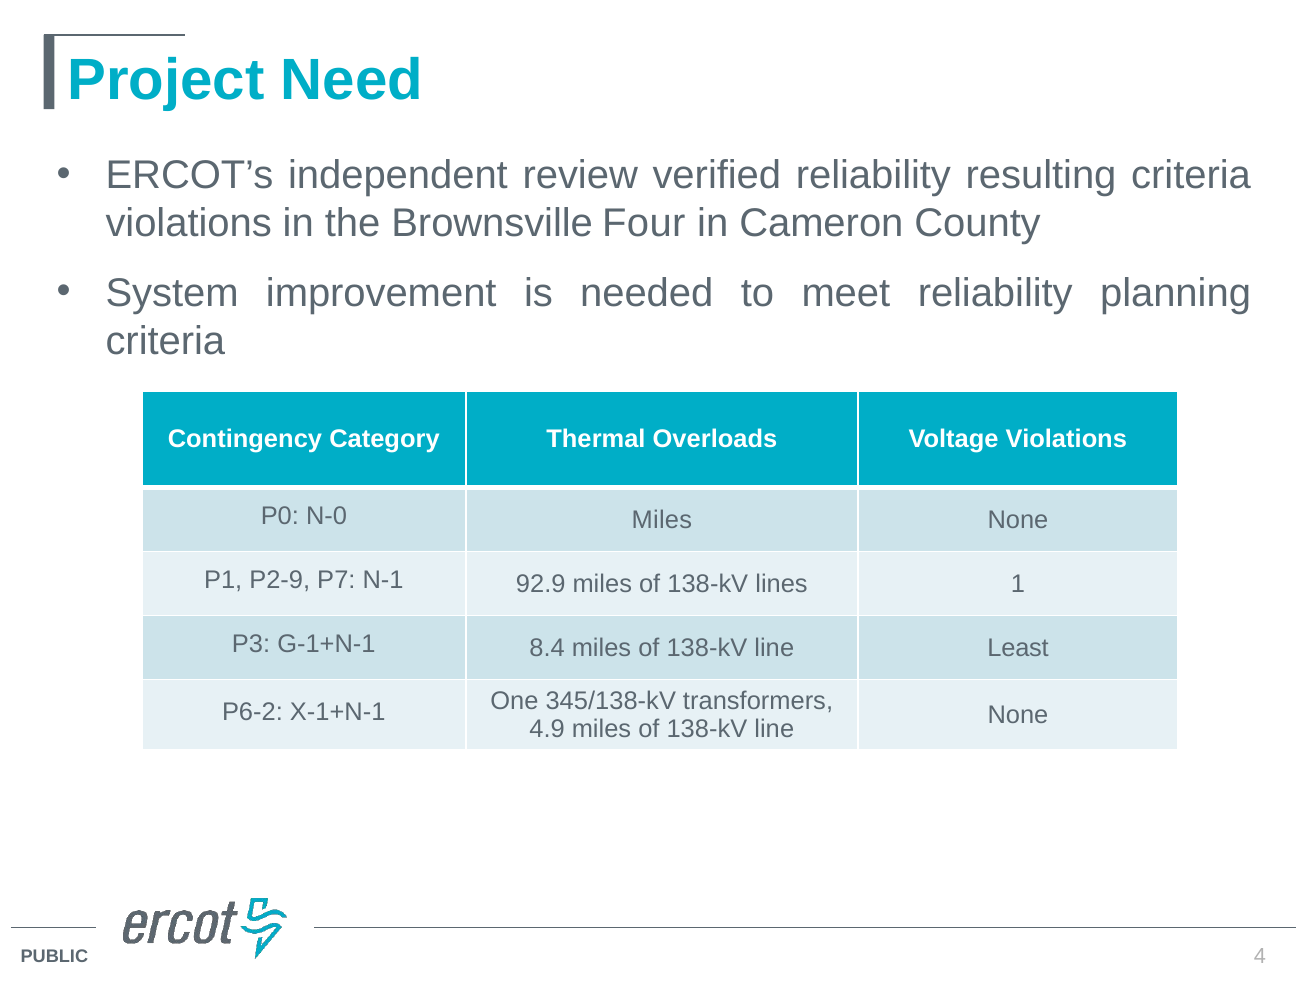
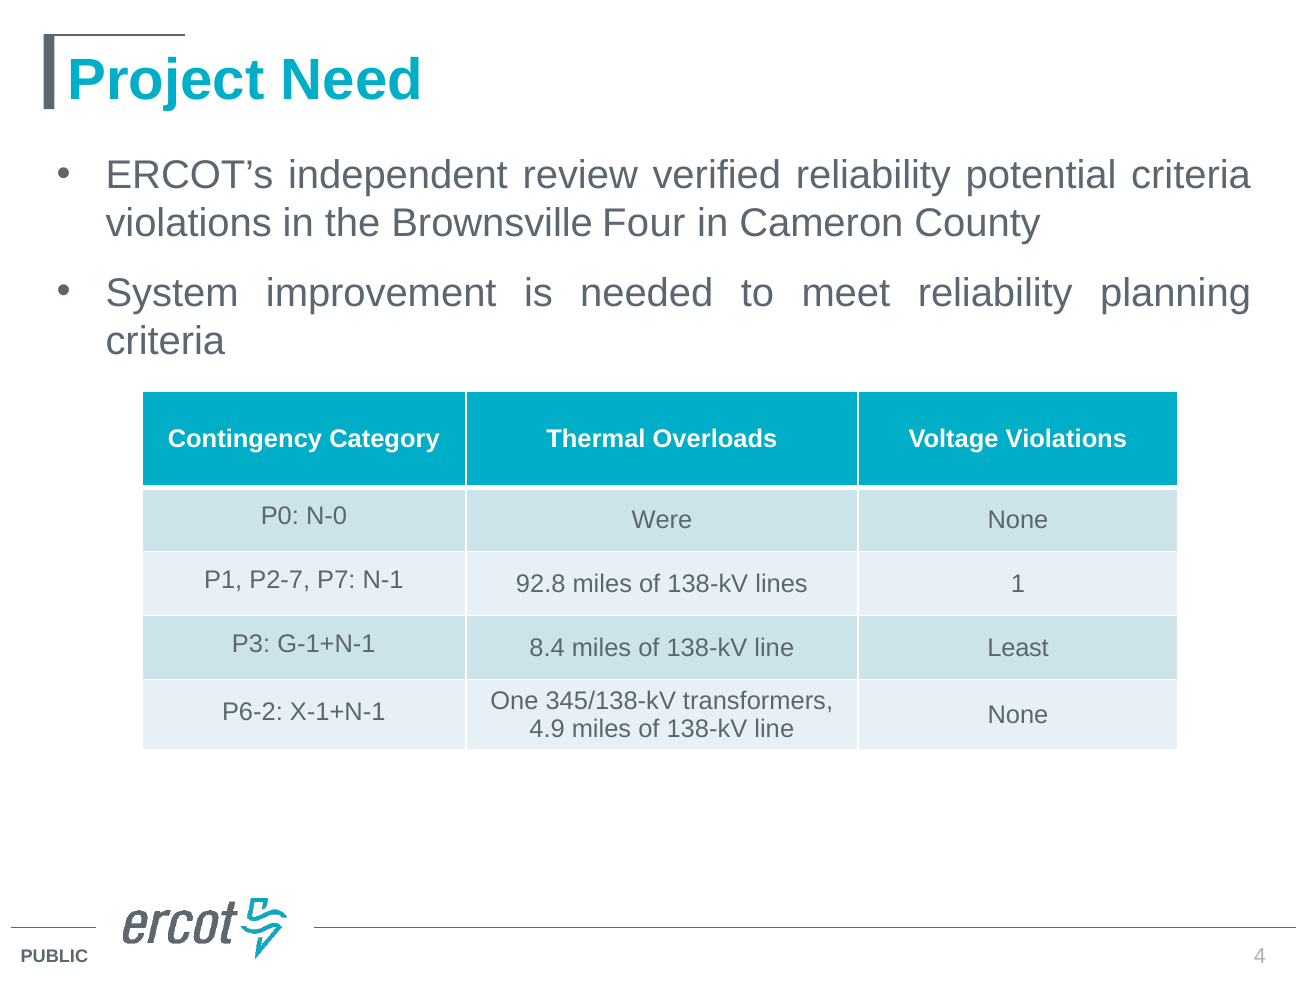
resulting: resulting -> potential (1041, 175)
N-0 Miles: Miles -> Were (662, 520)
P2-9: P2-9 -> P2-7 (280, 580)
92.9: 92.9 -> 92.8 (541, 584)
